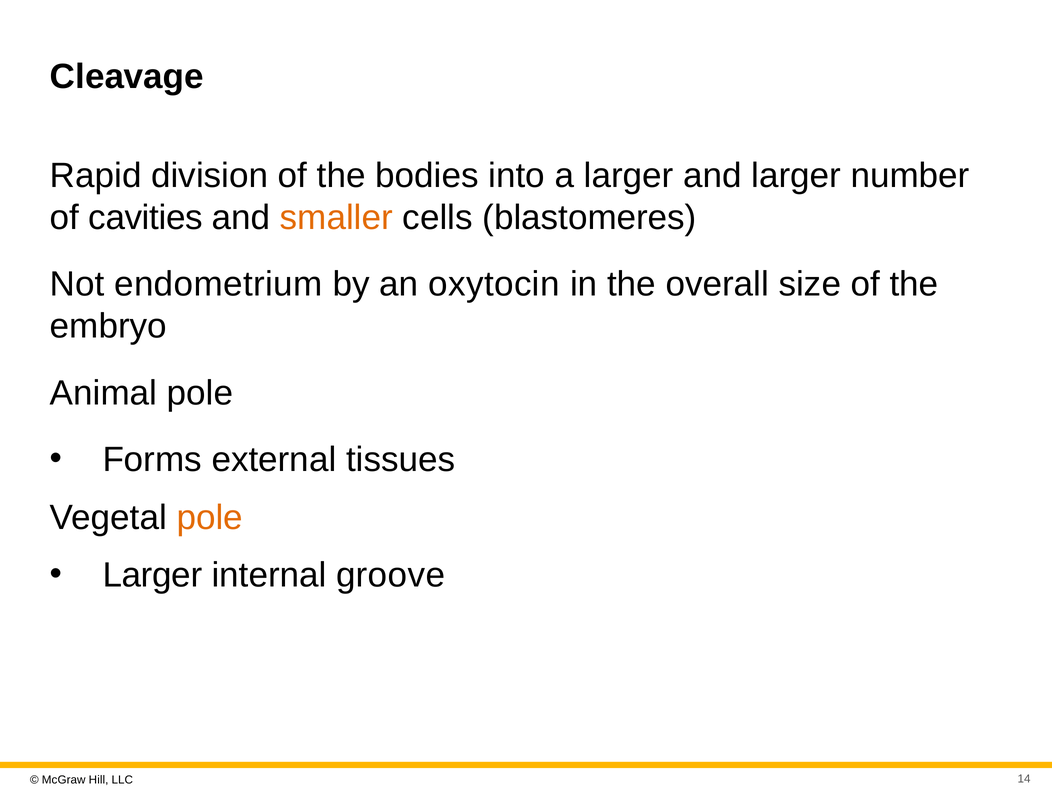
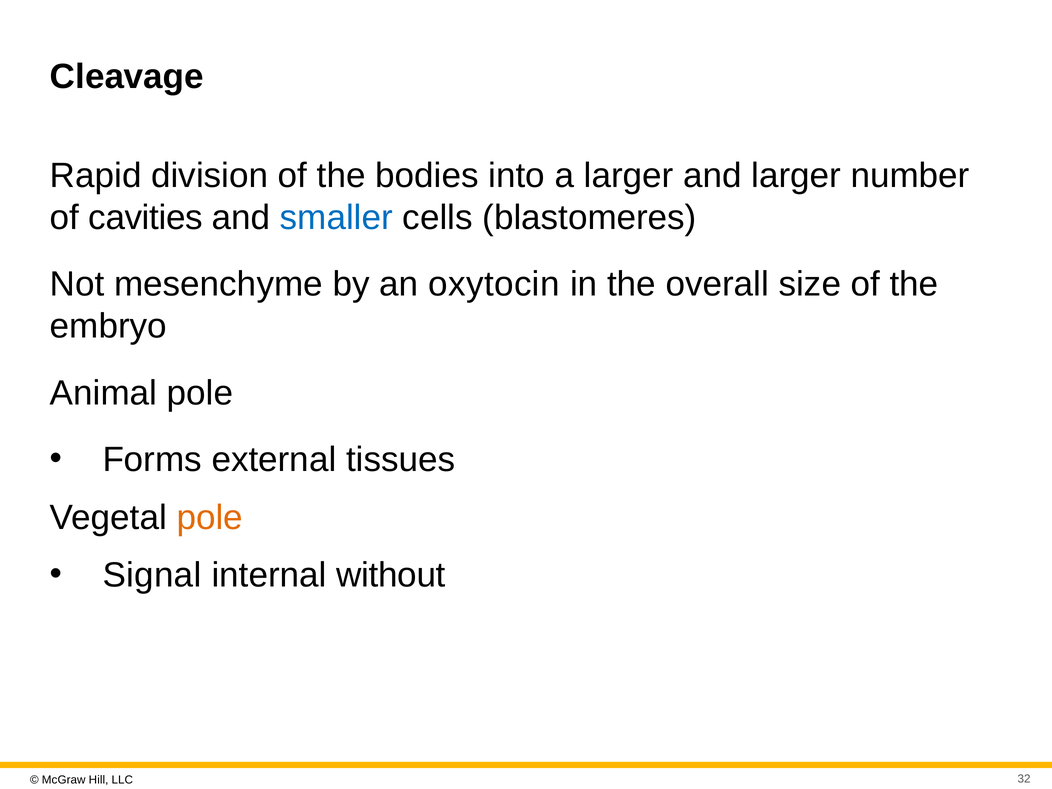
smaller colour: orange -> blue (336, 218)
endometrium: endometrium -> mesenchyme (218, 284)
Larger: Larger -> Signal (152, 575)
groove: groove -> without (391, 575)
14: 14 -> 32 (1024, 779)
